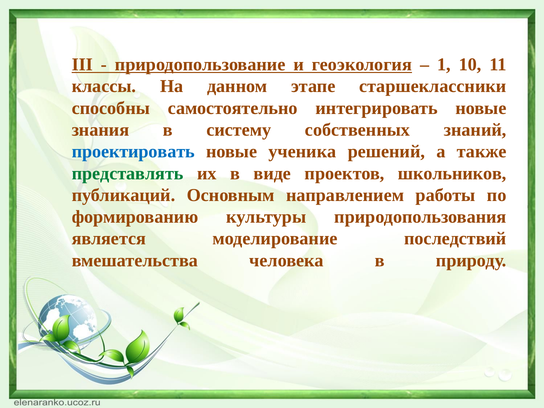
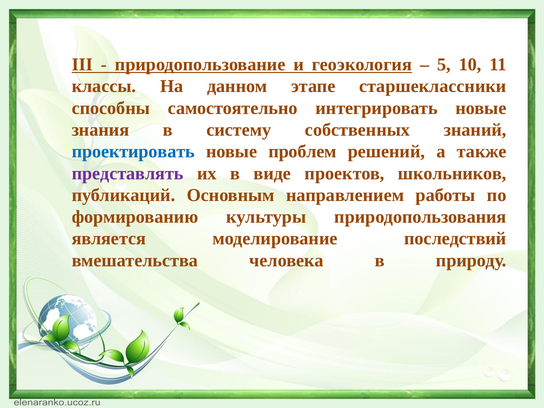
1: 1 -> 5 (444, 65)
ученика: ученика -> проблем (302, 152)
представлять colour: green -> purple (128, 173)
